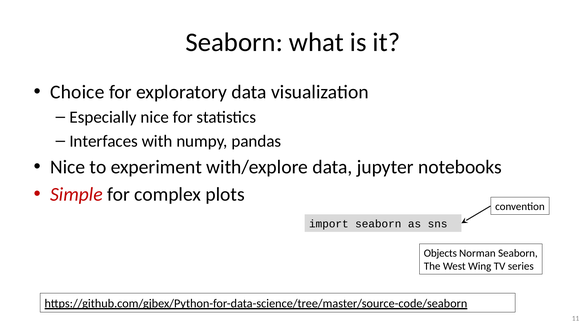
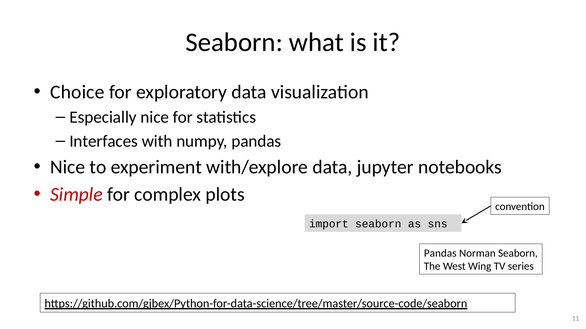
Objects: Objects -> Pandas (440, 254)
